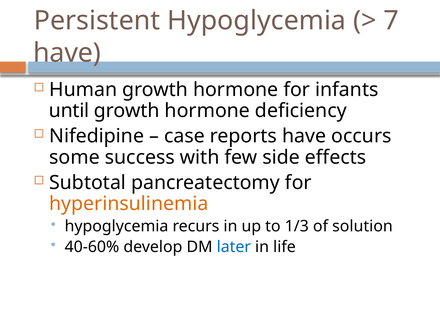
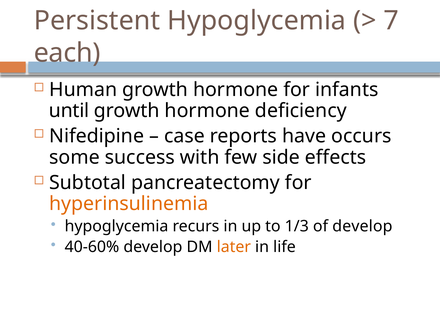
have: have -> each (67, 53)
of solution: solution -> develop (362, 226)
later colour: blue -> orange (234, 247)
